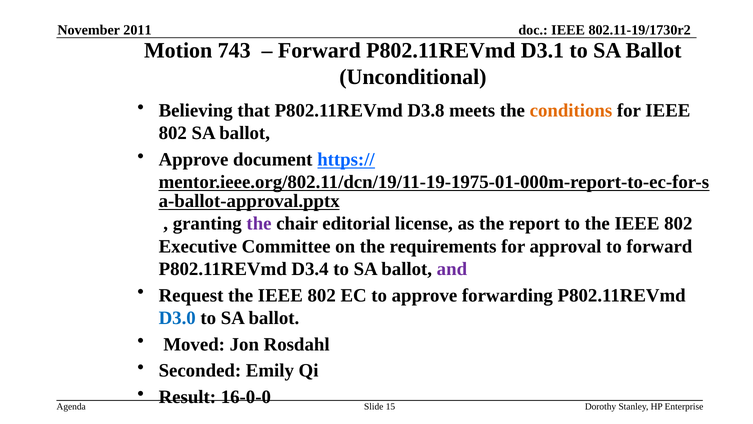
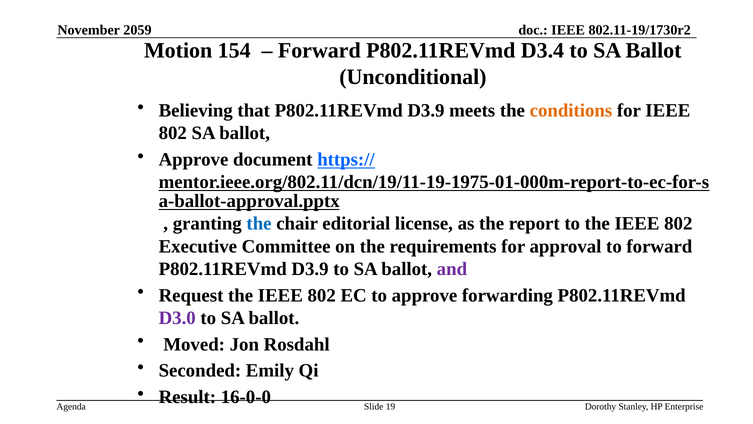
2011: 2011 -> 2059 (137, 30)
743: 743 -> 154 (234, 51)
D3.1: D3.1 -> D3.4 (542, 51)
that P802.11REVmd D3.8: D3.8 -> D3.9 (426, 111)
the colour: purple -> blue (259, 223)
D3.4: D3.4 -> D3.9 (310, 269)
D3.0 colour: blue -> purple (177, 318)
15: 15 -> 19 (390, 406)
